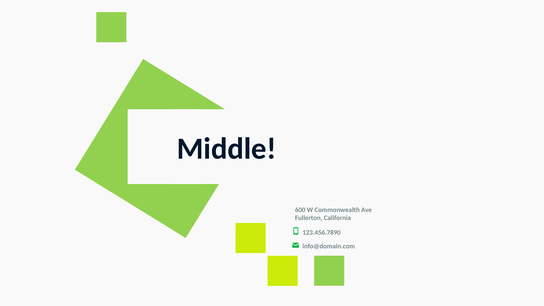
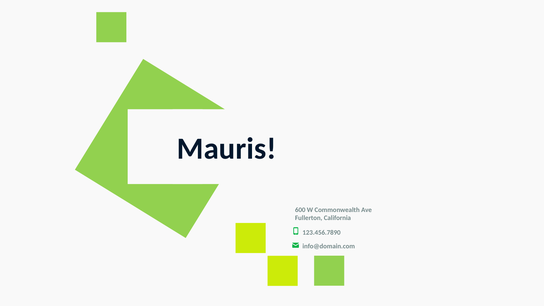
Middle: Middle -> Mauris (227, 149)
